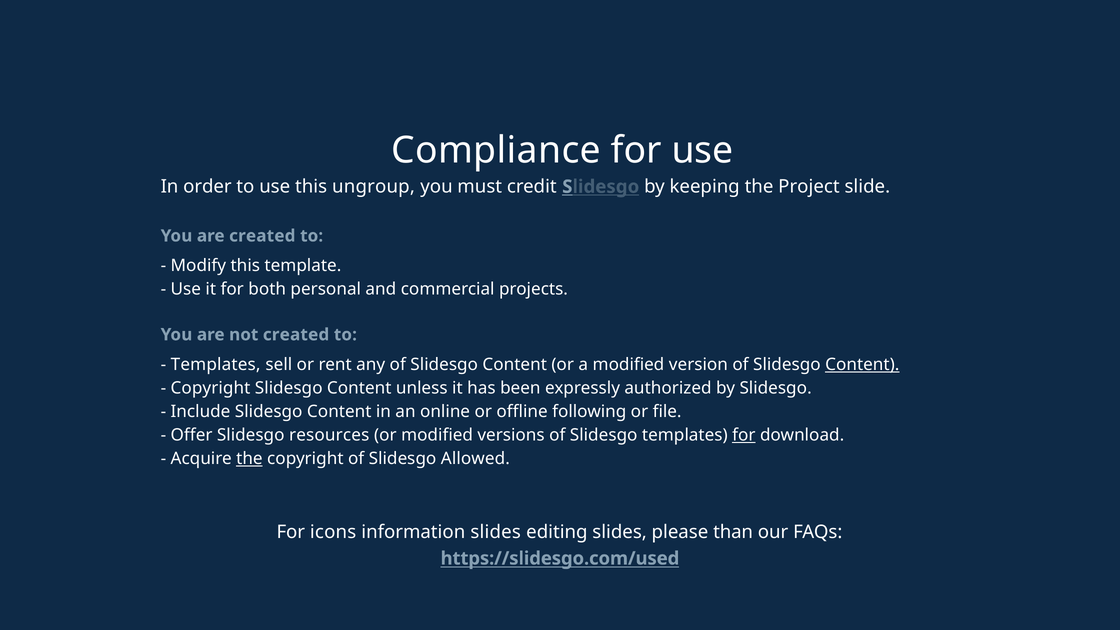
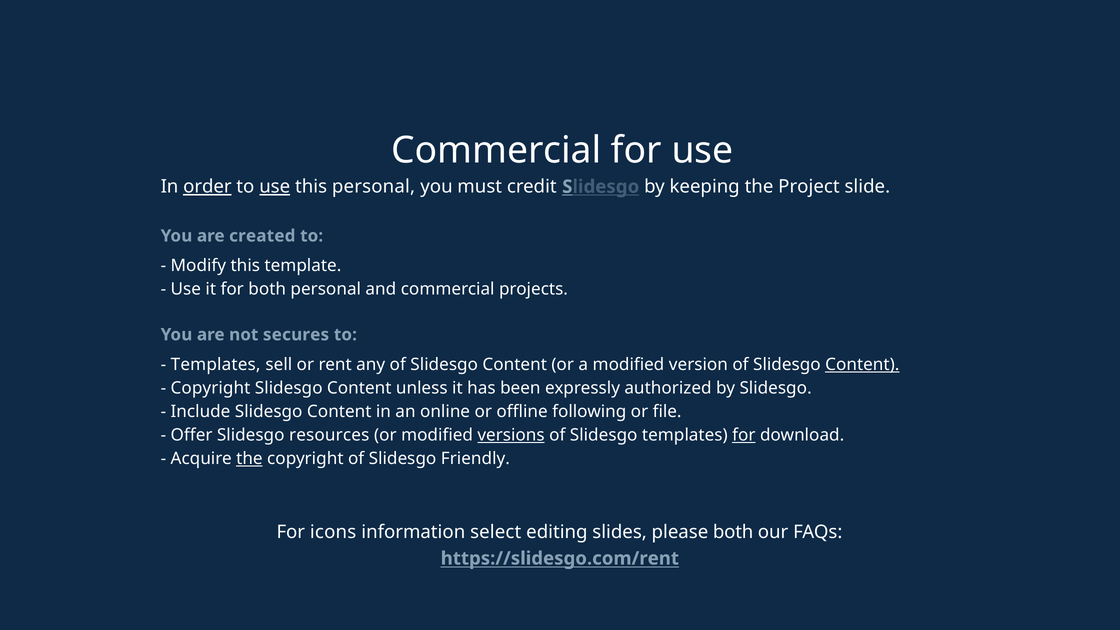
Compliance: Compliance -> Commercial (496, 151)
order underline: none -> present (207, 187)
use underline: none -> present (275, 187)
this ungroup: ungroup -> personal (373, 187)
not created: created -> secures (296, 335)
versions underline: none -> present (511, 435)
Allowed: Allowed -> Friendly (475, 459)
information slides: slides -> select (496, 532)
please than: than -> both (733, 532)
https://slidesgo.com/used: https://slidesgo.com/used -> https://slidesgo.com/rent (560, 558)
